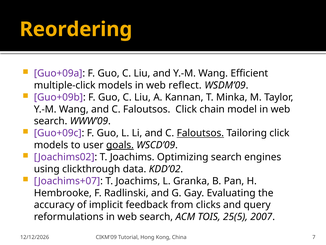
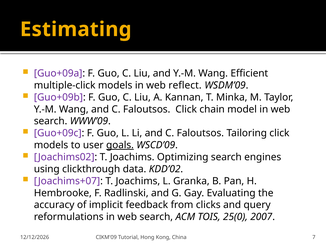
Reordering: Reordering -> Estimating (76, 29)
Faloutsos underline: present -> none (200, 133)
25(5: 25(5 -> 25(0 (235, 216)
